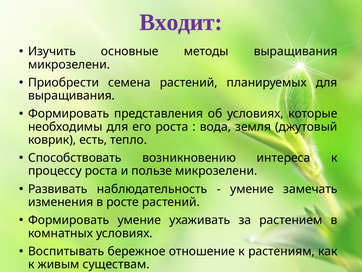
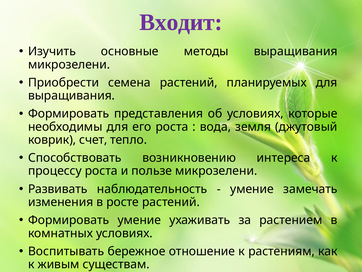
есть: есть -> счет (93, 140)
